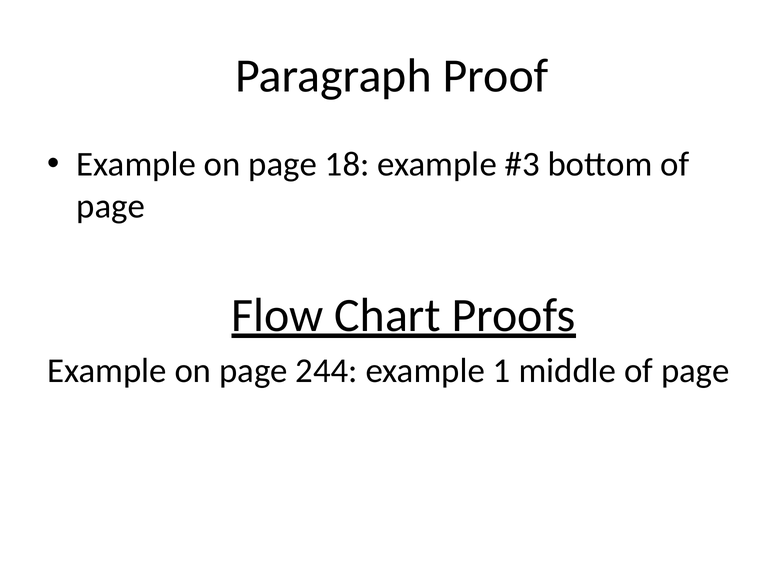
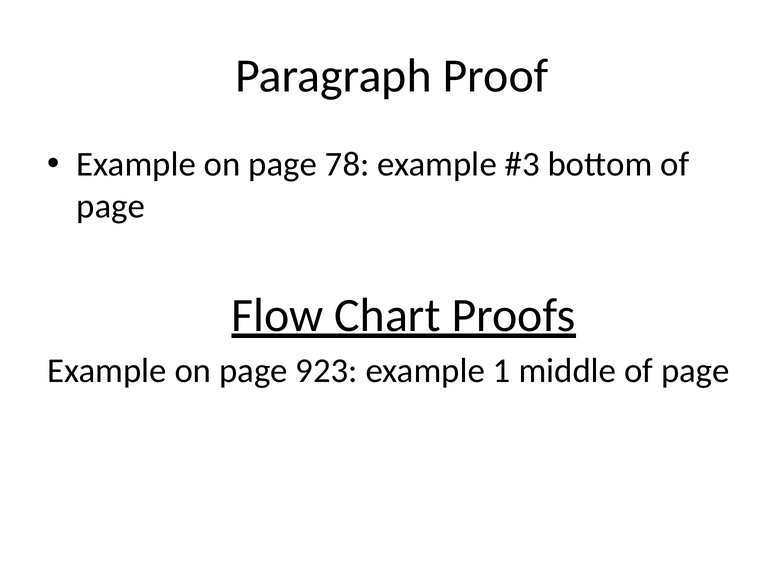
18: 18 -> 78 (347, 164)
244: 244 -> 923 (327, 371)
